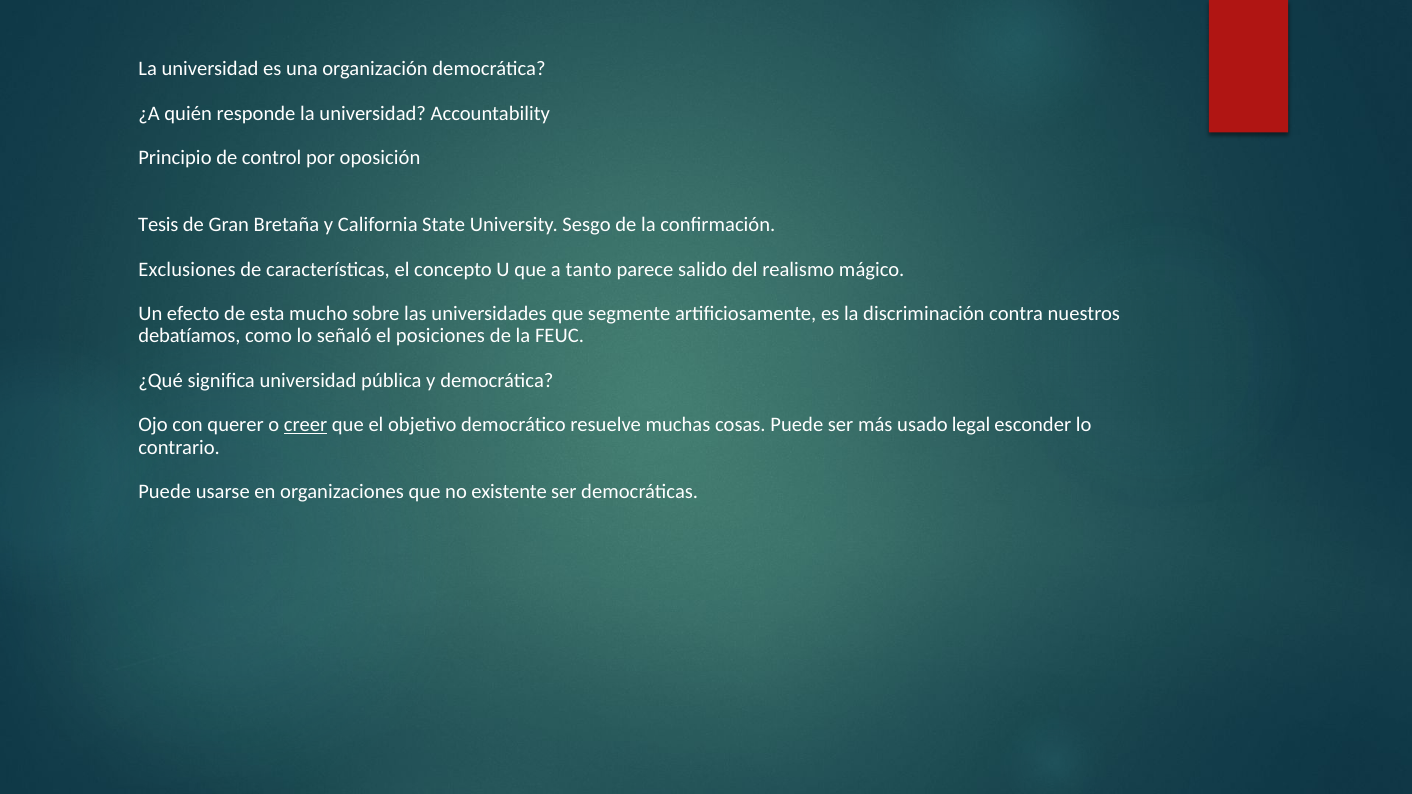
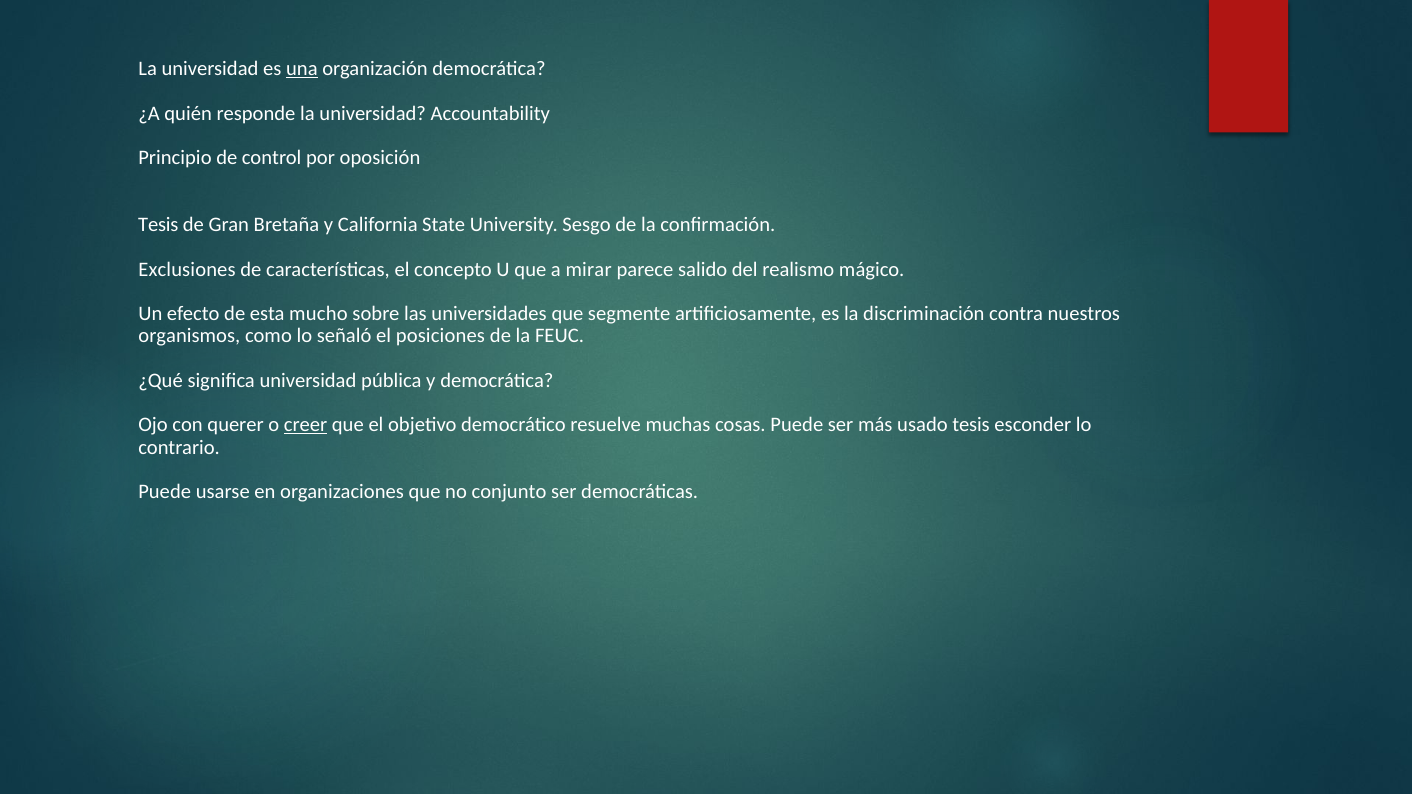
una underline: none -> present (302, 69)
tanto: tanto -> mirar (589, 269)
debatíamos: debatíamos -> organismos (189, 336)
usado legal: legal -> tesis (971, 425)
existente: existente -> conjunto (509, 492)
